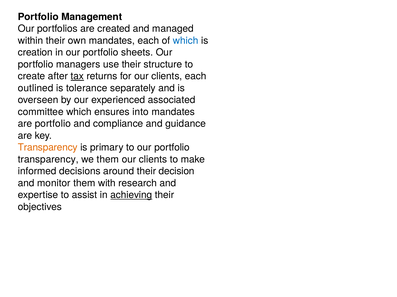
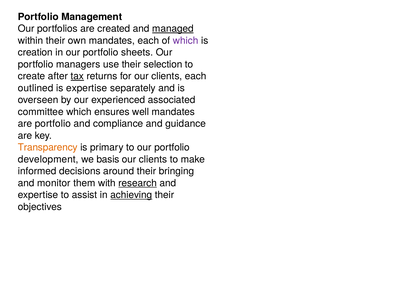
managed underline: none -> present (173, 29)
which colour: blue -> purple (186, 41)
structure: structure -> selection (163, 64)
is tolerance: tolerance -> expertise (87, 88)
into: into -> well (141, 112)
transparency: transparency -> development (48, 160)
we them: them -> basis (108, 160)
decision: decision -> bringing (177, 172)
research underline: none -> present (138, 184)
